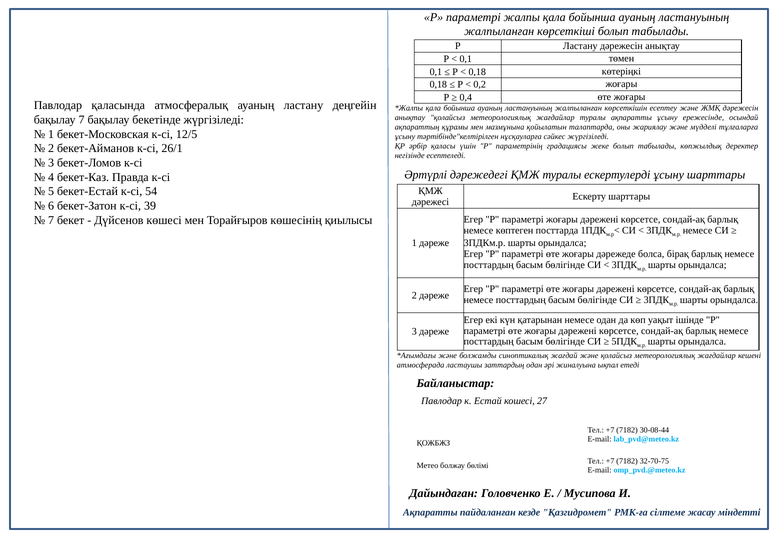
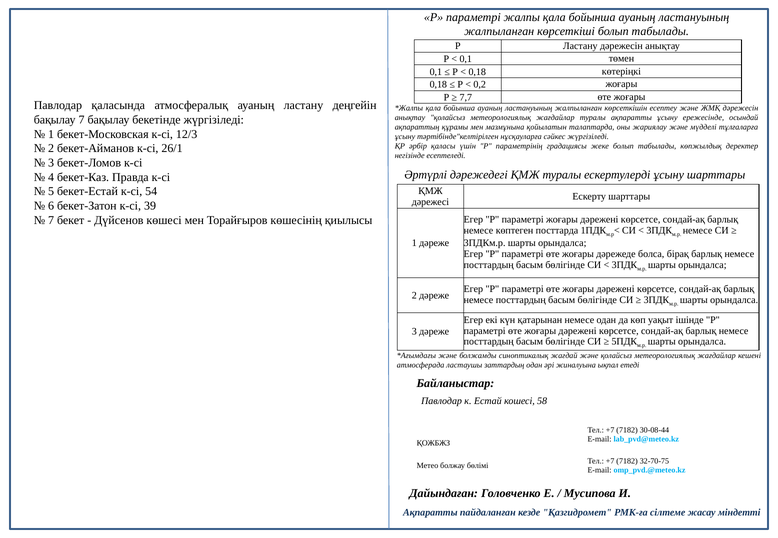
0,4: 0,4 -> 7,7 (466, 97)
12/5: 12/5 -> 12/3 (187, 134)
27: 27 -> 58 (542, 401)
